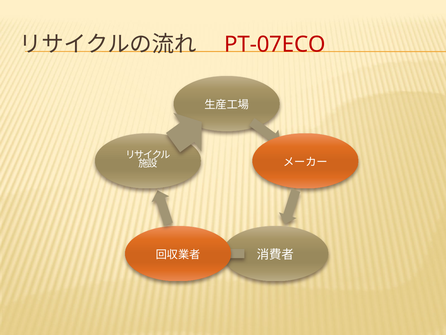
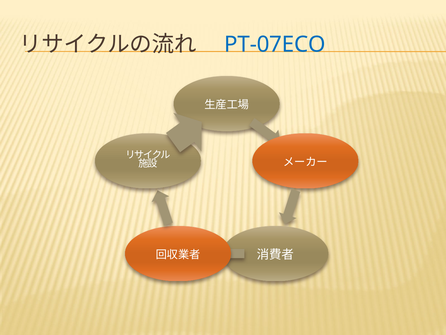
PT-07ECO colour: red -> blue (275, 44)
